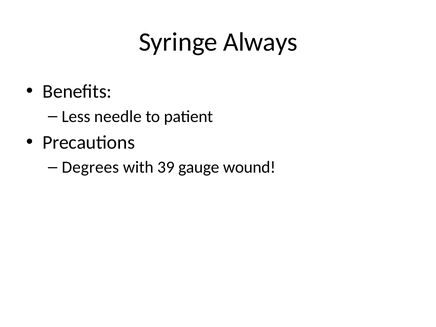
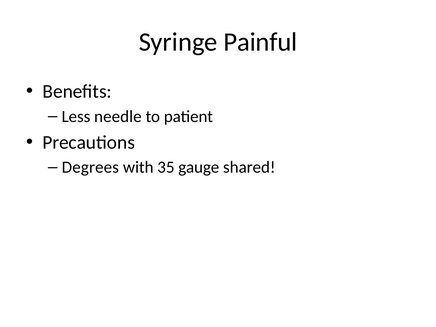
Always: Always -> Painful (260, 42)
39: 39 -> 35 (166, 167)
wound: wound -> shared (249, 167)
